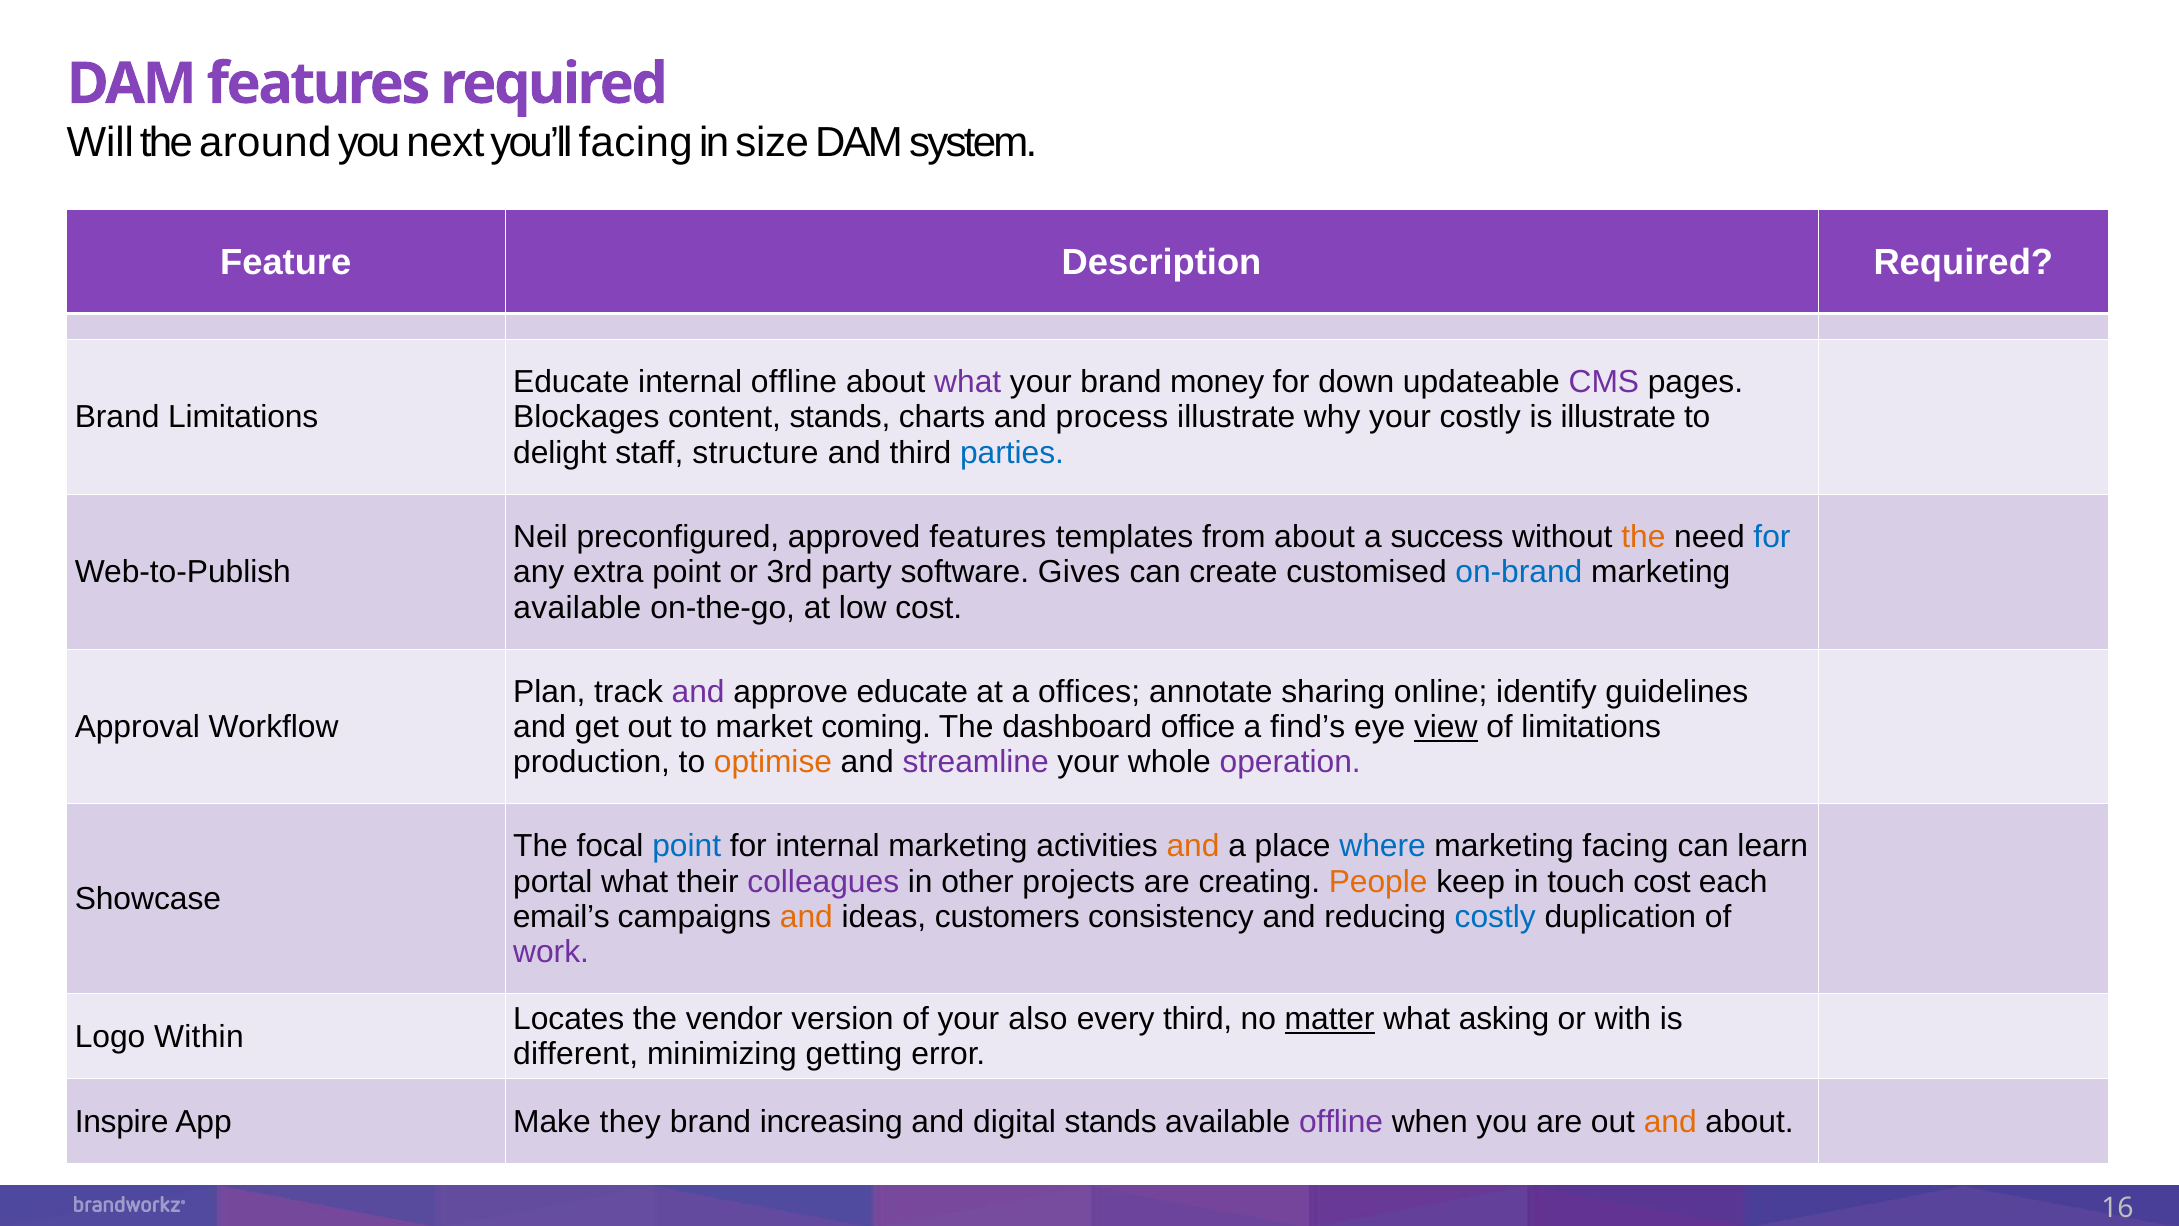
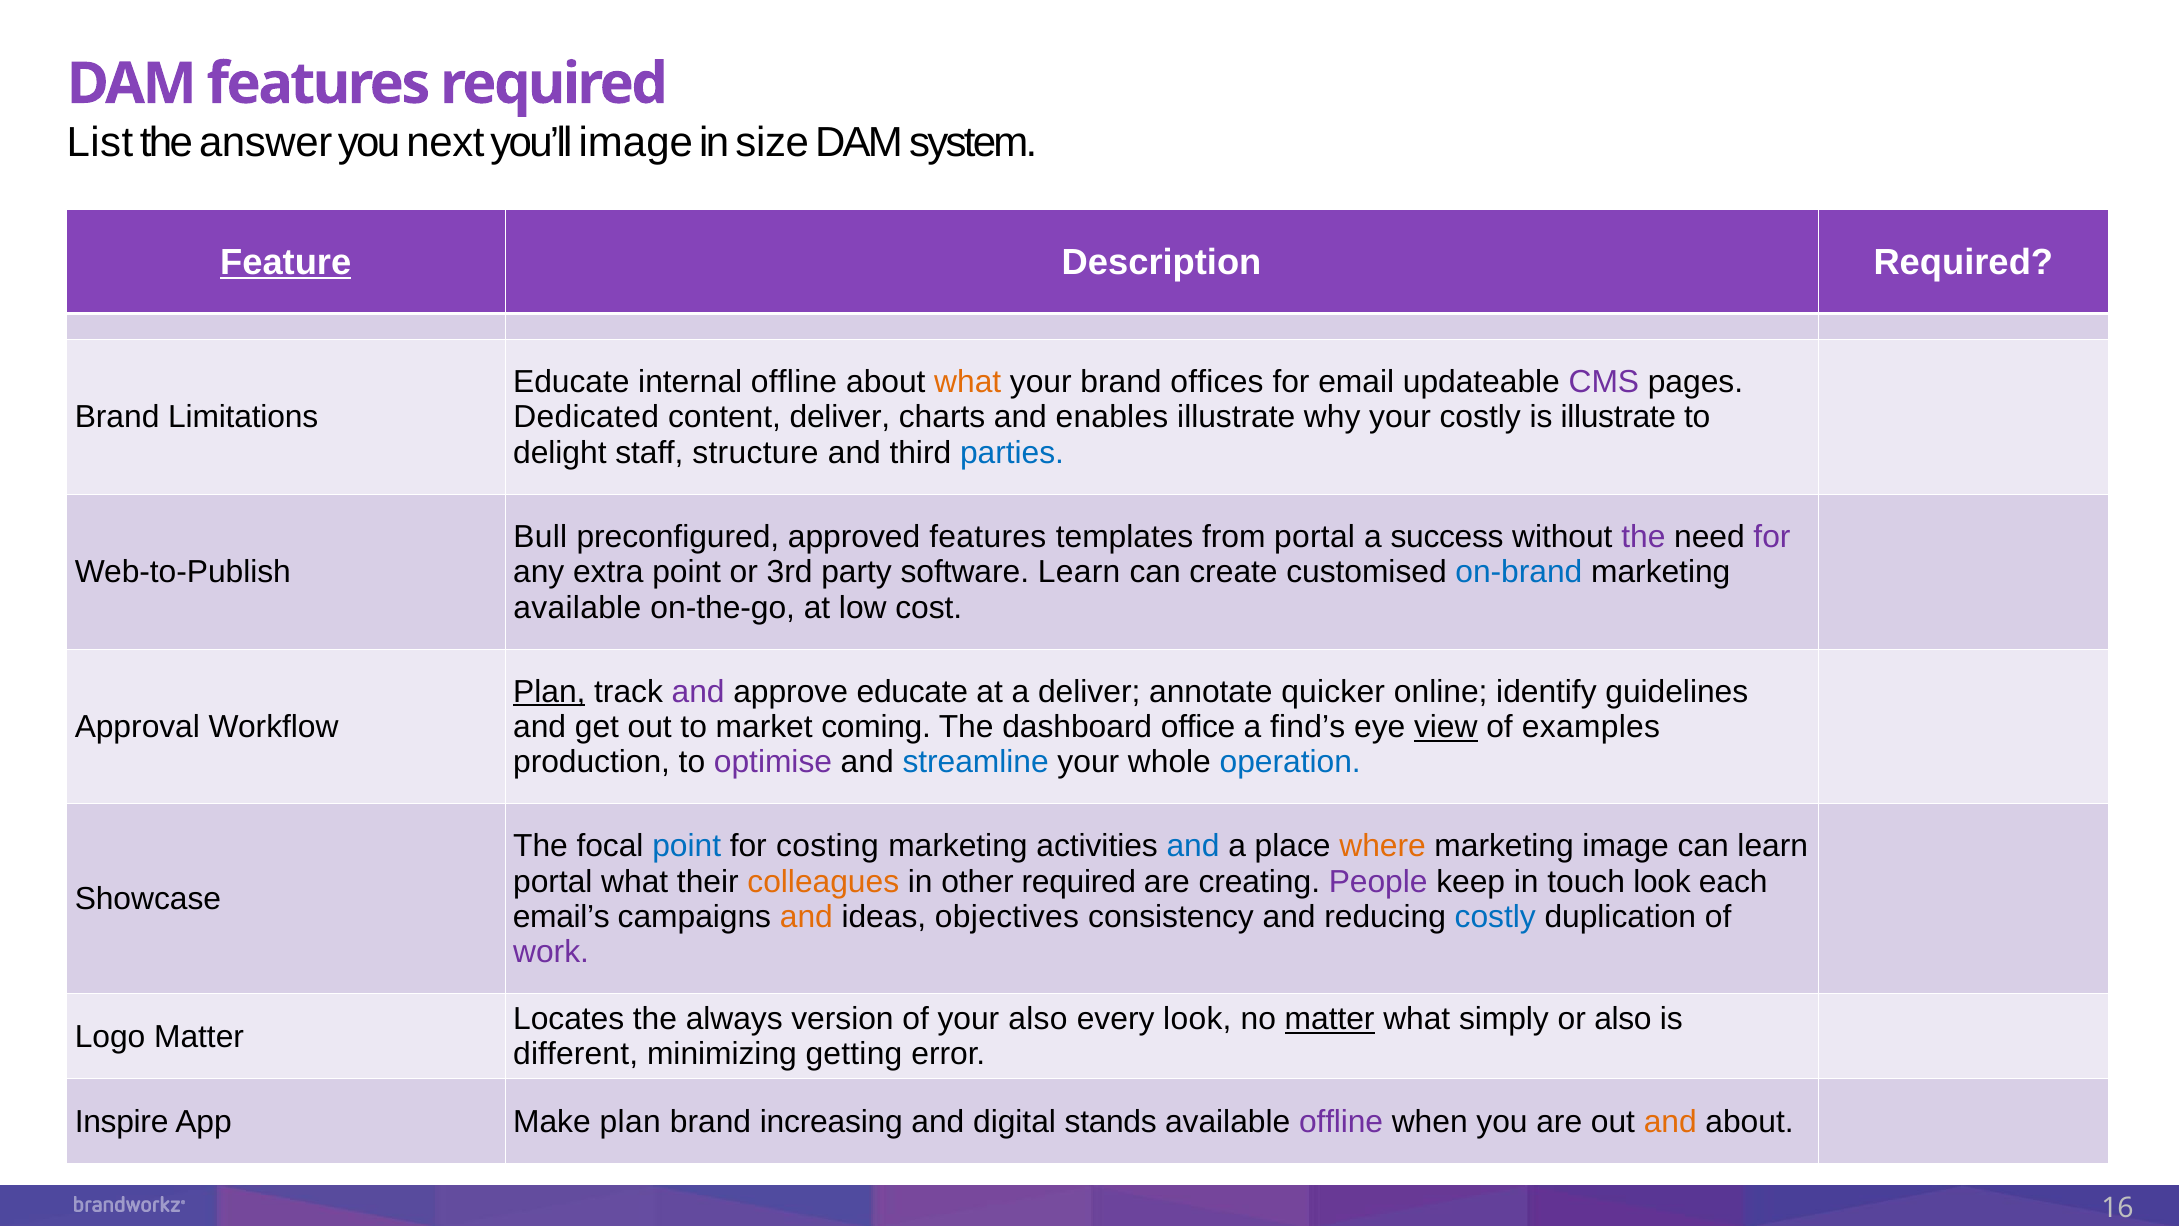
Will: Will -> List (100, 143)
around: around -> answer (266, 143)
you’ll facing: facing -> image (636, 143)
Feature underline: none -> present (286, 262)
what colour: purple -> orange (968, 382)
money: money -> offices (1217, 382)
down: down -> email (1356, 382)
Blockages: Blockages -> Dedicated (586, 417)
content stands: stands -> deliver (840, 417)
process: process -> enables (1112, 417)
Neil: Neil -> Bull (540, 537)
from about: about -> portal (1315, 537)
the colour: orange -> purple (1643, 537)
for colour: blue -> purple (1772, 537)
software Gives: Gives -> Learn (1079, 572)
Plan underline: none -> present (549, 691)
a offices: offices -> deliver (1089, 691)
sharing: sharing -> quicker (1333, 691)
of limitations: limitations -> examples (1591, 727)
optimise colour: orange -> purple (773, 762)
streamline colour: purple -> blue (976, 762)
operation colour: purple -> blue (1290, 762)
for internal: internal -> costing (827, 846)
and colour: orange -> blue (1193, 846)
where colour: blue -> orange (1383, 846)
marketing facing: facing -> image (1626, 846)
colleagues colour: purple -> orange (823, 881)
other projects: projects -> required (1079, 881)
People colour: orange -> purple (1378, 881)
touch cost: cost -> look (1662, 881)
customers: customers -> objectives (1007, 917)
vendor: vendor -> always (734, 1019)
every third: third -> look (1197, 1019)
asking: asking -> simply (1504, 1019)
or with: with -> also (1623, 1019)
Logo Within: Within -> Matter (199, 1036)
Make they: they -> plan (630, 1121)
